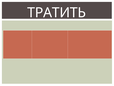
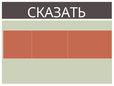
ТРАТИТЬ: ТРАТИТЬ -> СКАЗАТЬ (57, 13)
